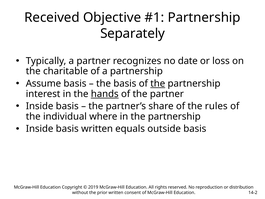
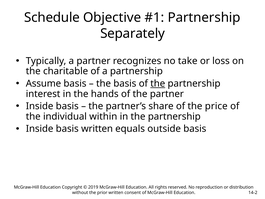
Received: Received -> Schedule (52, 17)
date: date -> take (188, 61)
hands underline: present -> none (105, 94)
rules: rules -> price (216, 106)
where: where -> within (103, 116)
